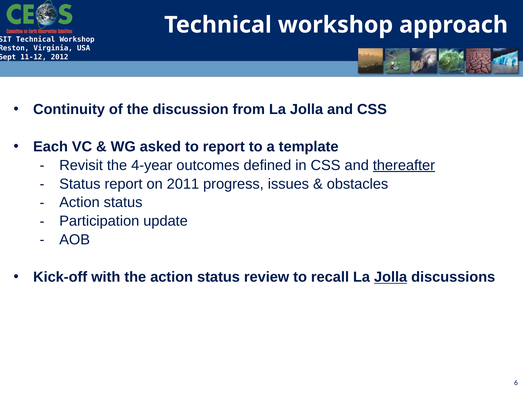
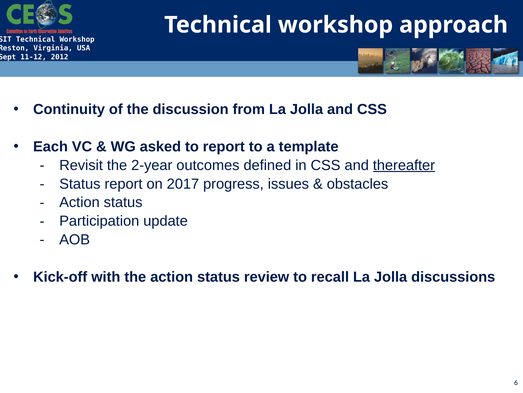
4-year: 4-year -> 2-year (152, 165)
2011: 2011 -> 2017 (183, 184)
Jolla underline: present -> none (391, 276)
